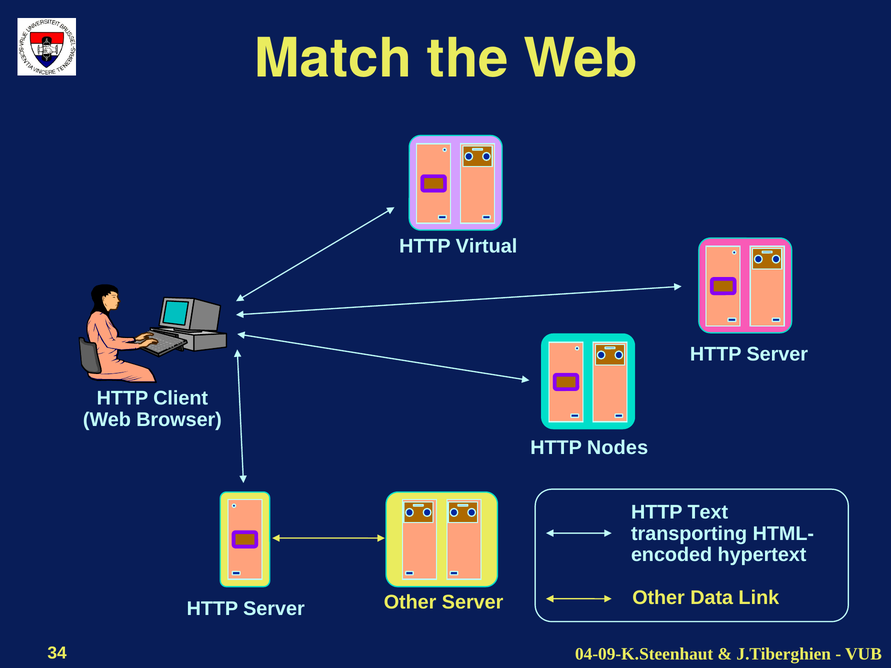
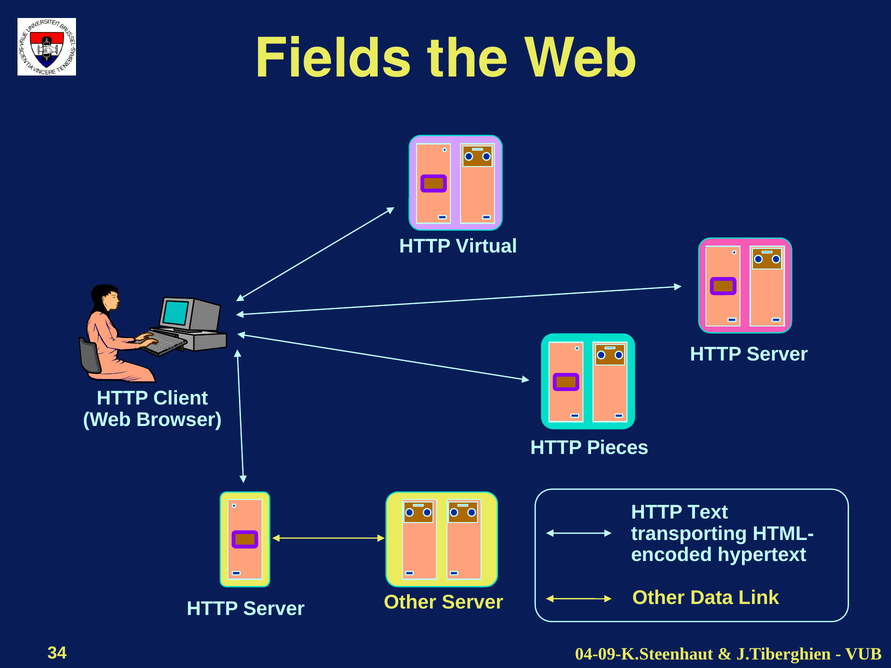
Match: Match -> Fields (333, 59)
Nodes: Nodes -> Pieces (618, 448)
